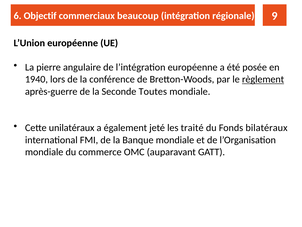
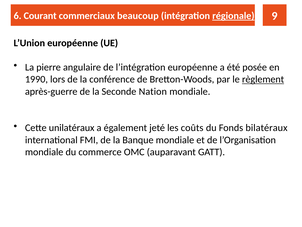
Objectif: Objectif -> Courant (40, 16)
régionale underline: none -> present (233, 16)
1940: 1940 -> 1990 (36, 79)
Toutes: Toutes -> Nation (153, 91)
traité: traité -> coûts (192, 128)
